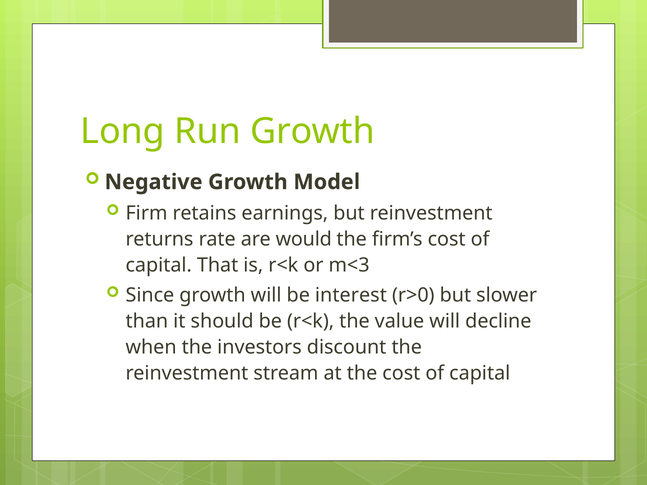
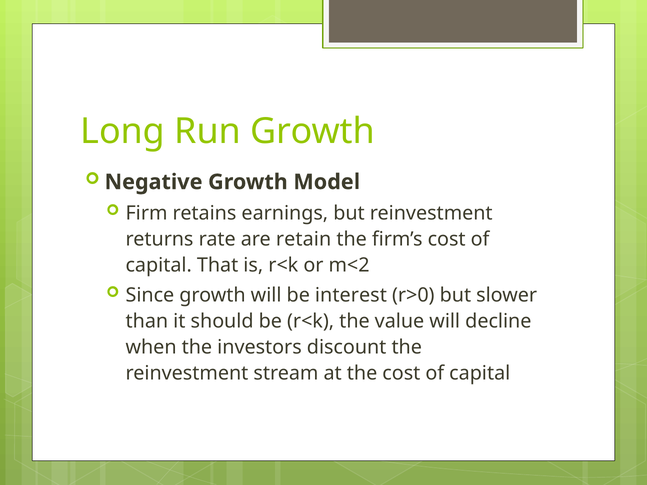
would: would -> retain (304, 239)
m<3: m<3 -> m<2 (349, 265)
